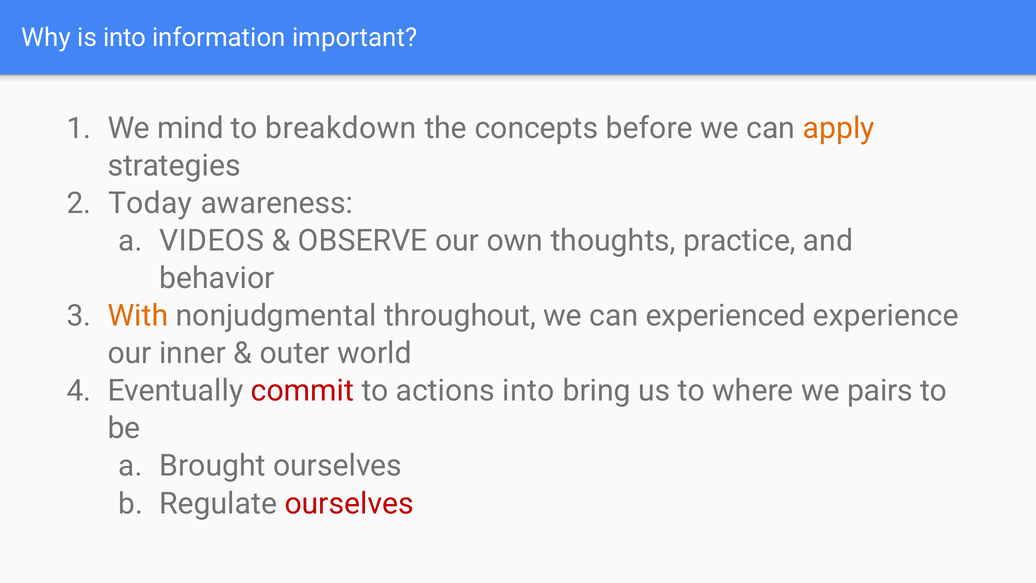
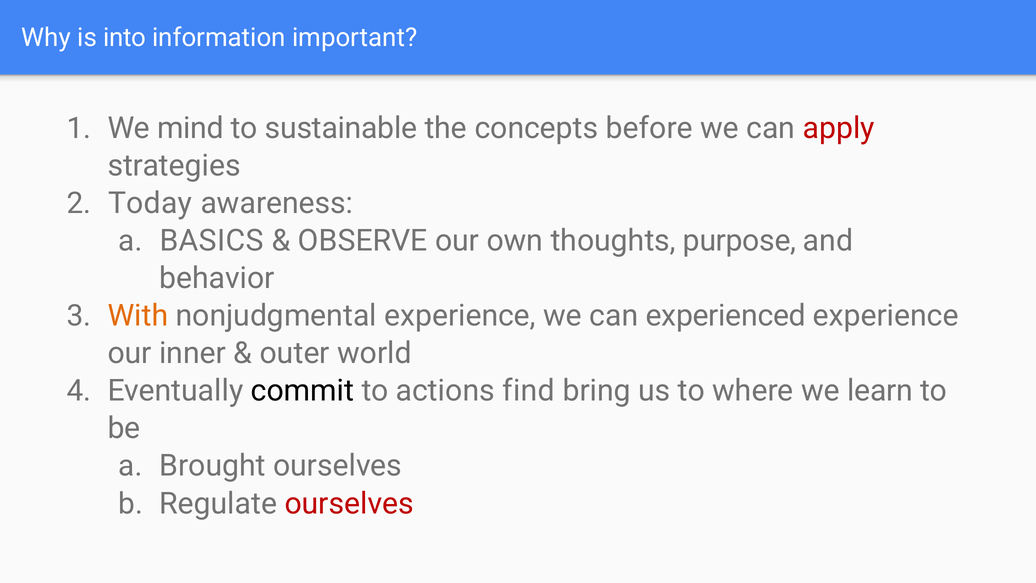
breakdown: breakdown -> sustainable (341, 128)
apply colour: orange -> red (839, 128)
VIDEOS: VIDEOS -> BASICS (212, 241)
practice: practice -> purpose (740, 241)
nonjudgmental throughout: throughout -> experience (460, 316)
commit colour: red -> black (302, 391)
actions into: into -> find (528, 391)
pairs: pairs -> learn (880, 391)
